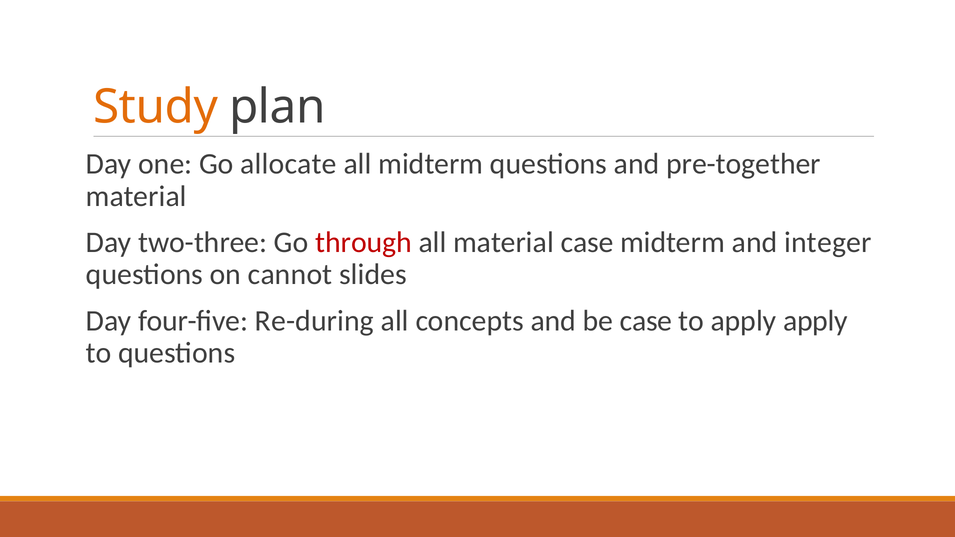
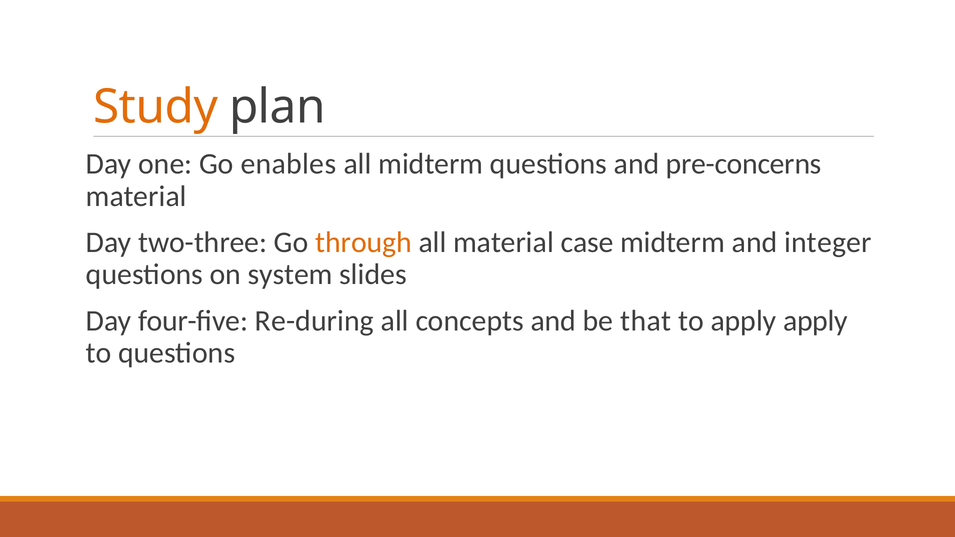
allocate: allocate -> enables (288, 164)
pre-together: pre-together -> pre-concerns (744, 164)
through colour: red -> orange (364, 242)
cannot: cannot -> system (290, 275)
be case: case -> that (646, 321)
